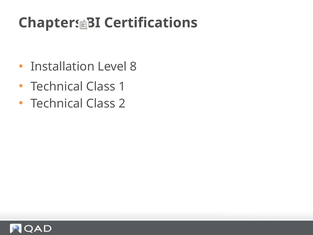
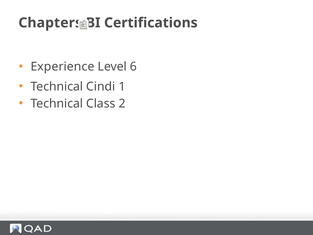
Installation: Installation -> Experience (62, 67)
8: 8 -> 6 (133, 67)
Class: Class -> Cindi (101, 86)
